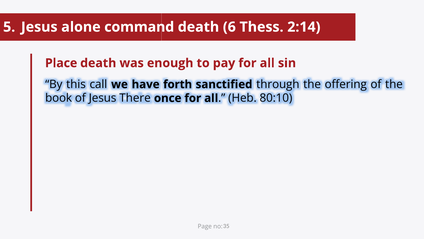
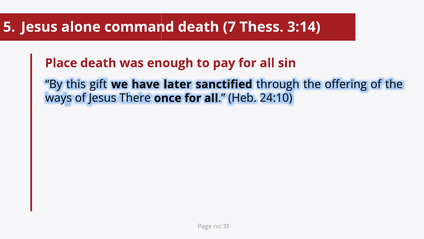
6: 6 -> 7 (229, 27)
2:14: 2:14 -> 3:14 (304, 27)
call: call -> gift (98, 84)
forth: forth -> later (178, 84)
book: book -> ways (59, 98)
80:10: 80:10 -> 24:10 (276, 98)
